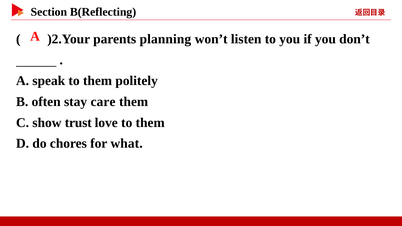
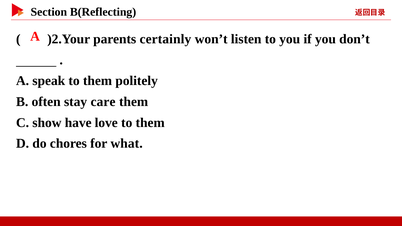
planning: planning -> certainly (165, 39)
trust: trust -> have (78, 123)
